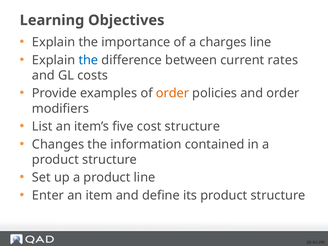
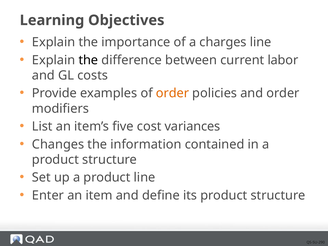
the colour: blue -> black (88, 60)
rates: rates -> labor (283, 60)
cost structure: structure -> variances (192, 126)
